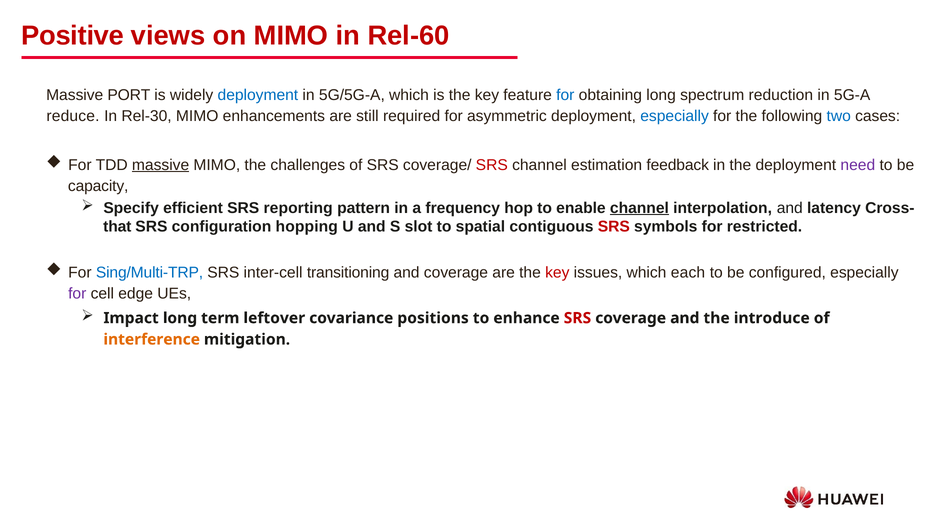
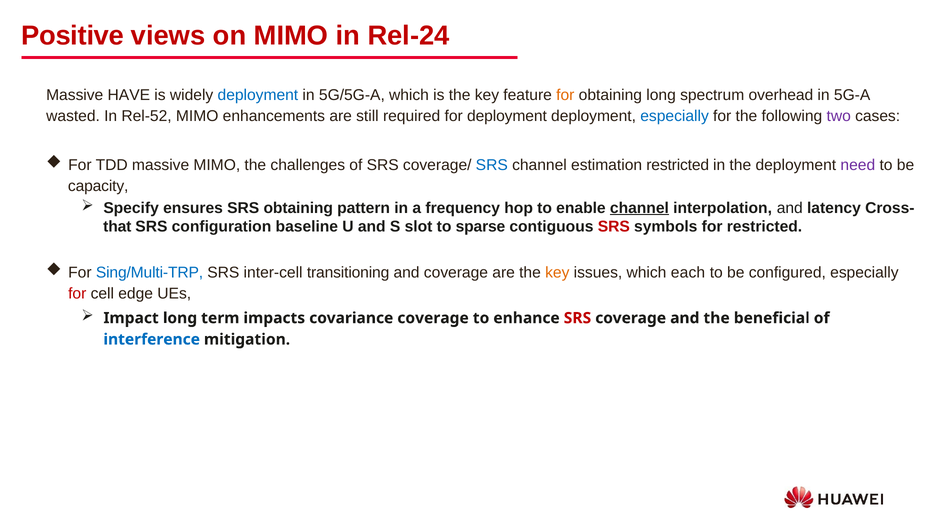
Rel-60: Rel-60 -> Rel-24 (409, 35)
PORT: PORT -> HAVE (129, 95)
for colour: blue -> orange (565, 95)
reduction: reduction -> overhead (781, 95)
reduce: reduce -> wasted (73, 116)
Rel-30: Rel-30 -> Rel-52 (147, 116)
for asymmetric: asymmetric -> deployment (507, 116)
two colour: blue -> purple (839, 116)
massive underline: present -> none (161, 165)
SRS colour: red -> blue (492, 165)
estimation feedback: feedback -> restricted (678, 165)
efficient: efficient -> ensures (193, 208)
SRS reporting: reporting -> obtaining (298, 208)
hopping: hopping -> baseline (307, 227)
spatial: spatial -> sparse (480, 227)
key colour: red -> orange (557, 272)
for colour: purple -> red (77, 294)
leftover: leftover -> impacts (274, 318)
covariance positions: positions -> coverage (433, 318)
introduce: introduce -> beneficial (772, 318)
interference colour: orange -> blue (152, 339)
